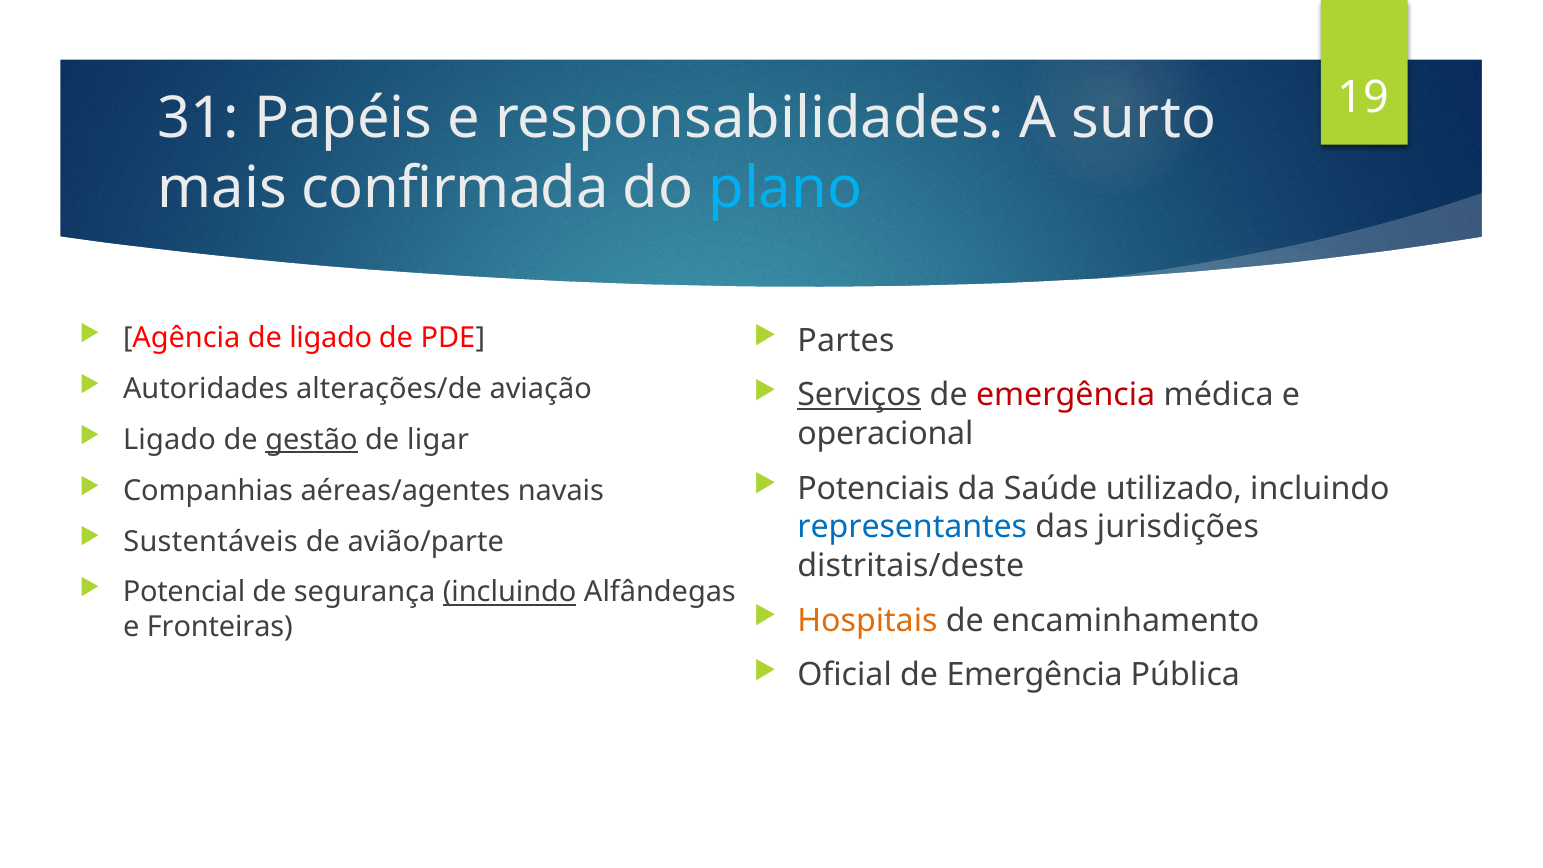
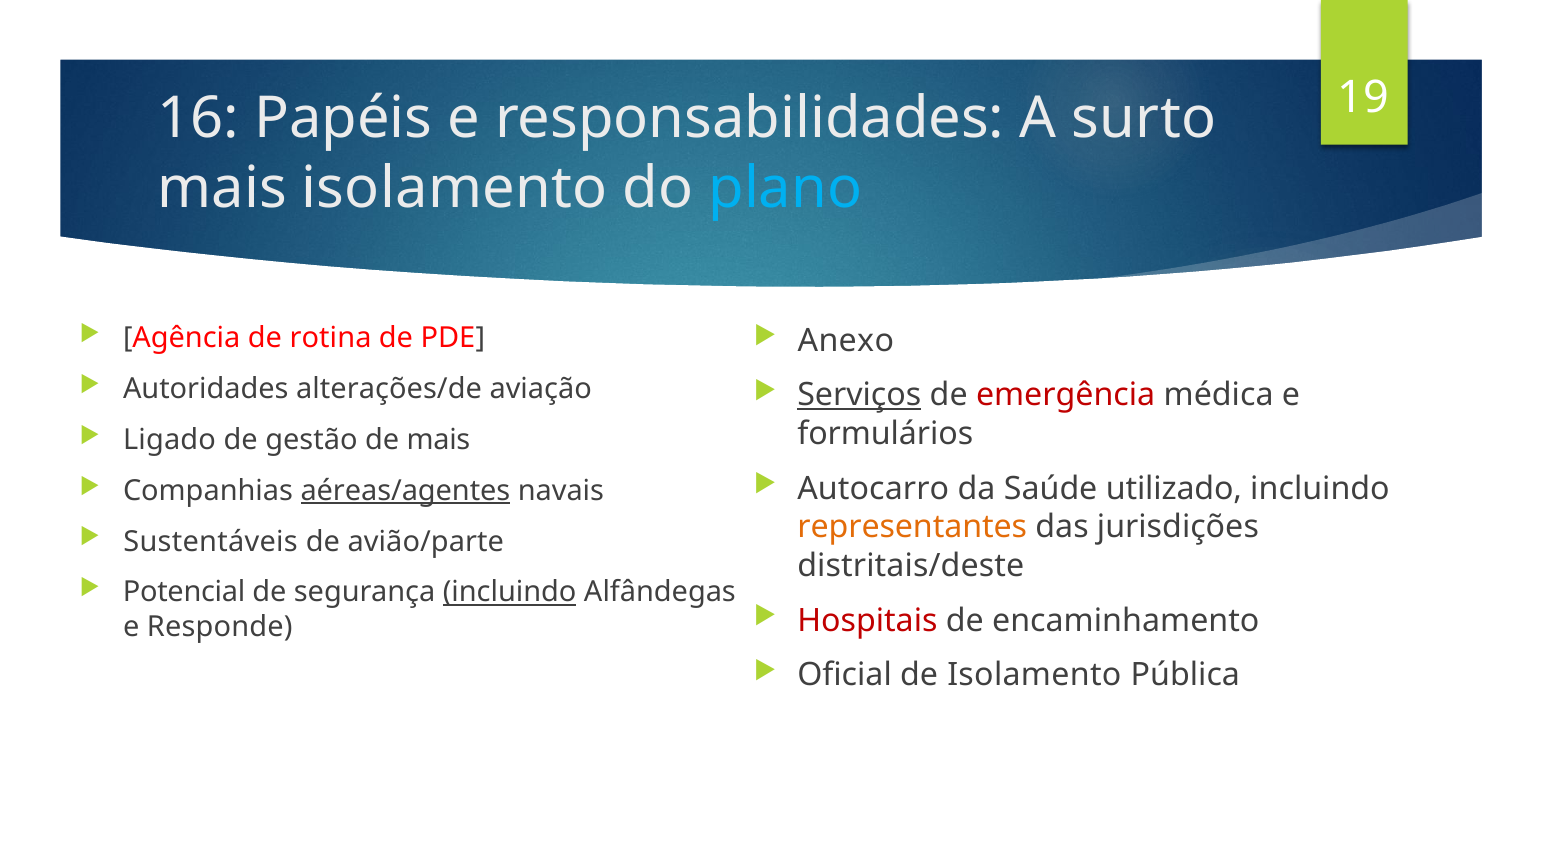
31: 31 -> 16 (199, 119)
mais confirmada: confirmada -> isolamento (455, 188)
de ligado: ligado -> rotina (331, 338)
Partes: Partes -> Anexo (846, 340)
operacional: operacional -> formulários (885, 434)
gestão underline: present -> none (311, 440)
de ligar: ligar -> mais (438, 440)
Potenciais: Potenciais -> Autocarro (873, 489)
aéreas/agentes underline: none -> present (405, 491)
representantes colour: blue -> orange (912, 527)
Hospitais colour: orange -> red (867, 621)
Fronteiras: Fronteiras -> Responde (220, 627)
Oficial de Emergência: Emergência -> Isolamento (1034, 675)
